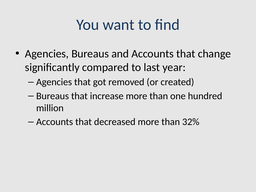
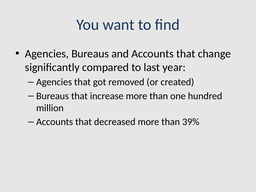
32%: 32% -> 39% (191, 122)
